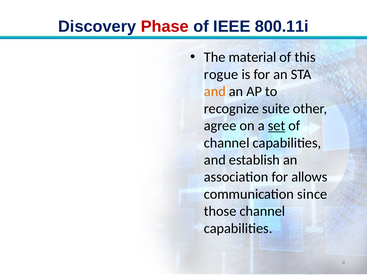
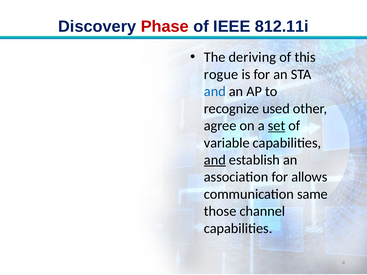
800.11i: 800.11i -> 812.11i (282, 27)
material: material -> deriving (252, 57)
and colour: orange -> blue (215, 92)
suite: suite -> used (276, 109)
channel: channel -> variable (227, 143)
and underline: none -> present (215, 160)
since: since -> same (312, 194)
